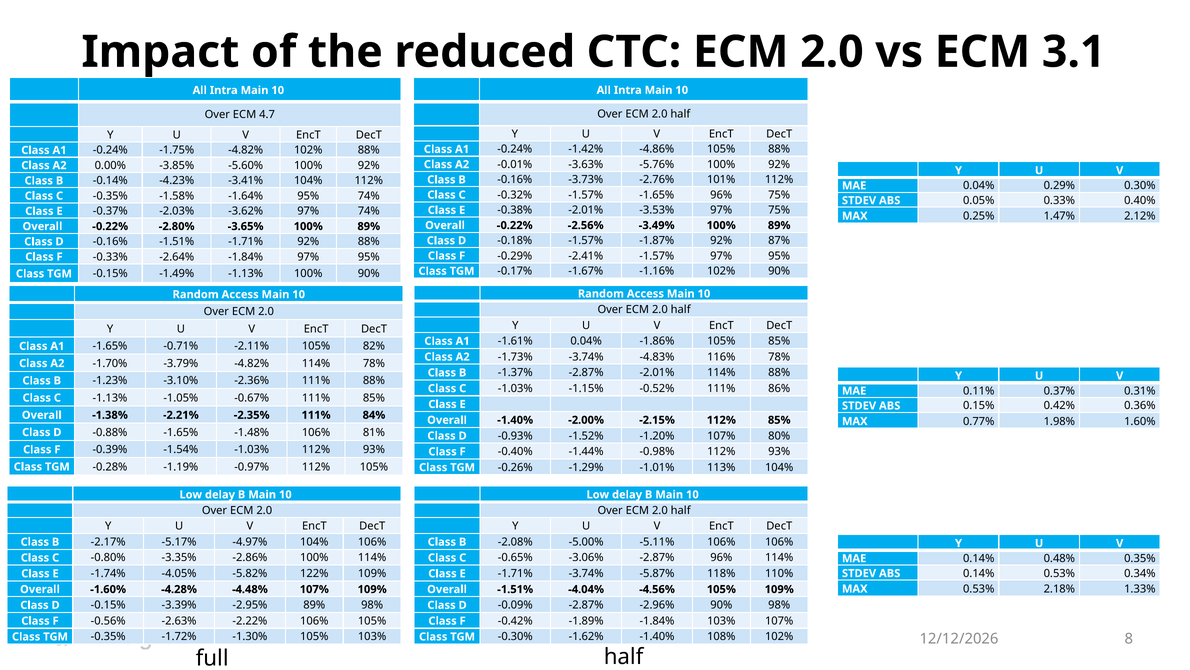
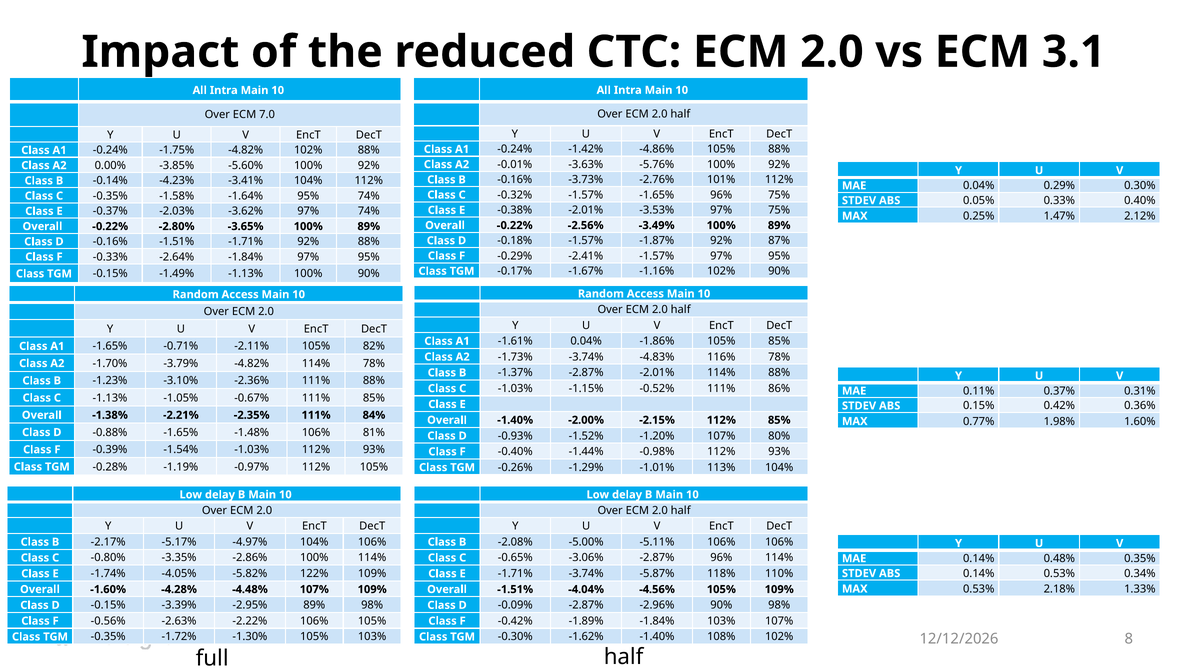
4.7: 4.7 -> 7.0 (267, 115)
